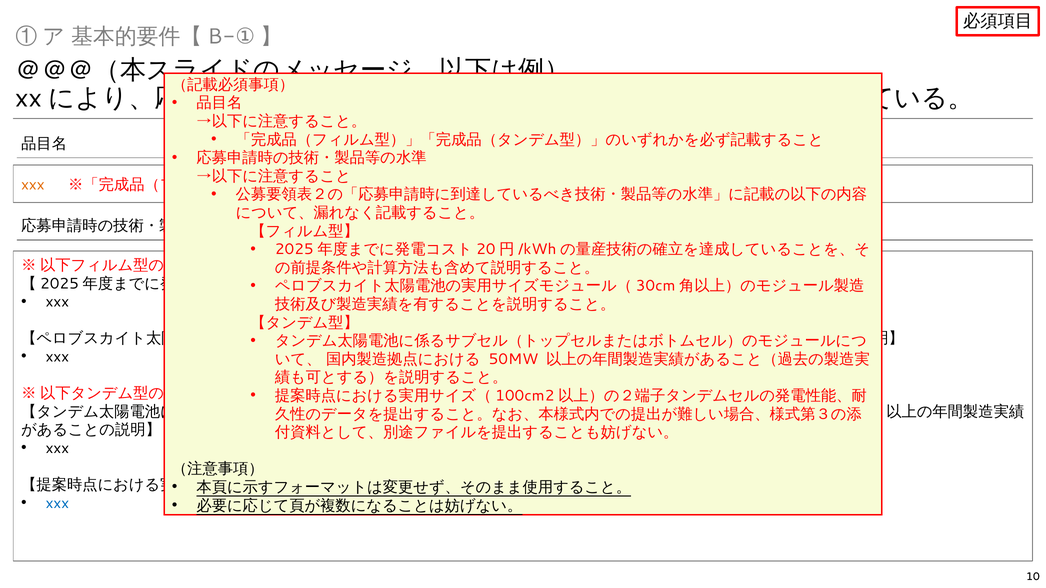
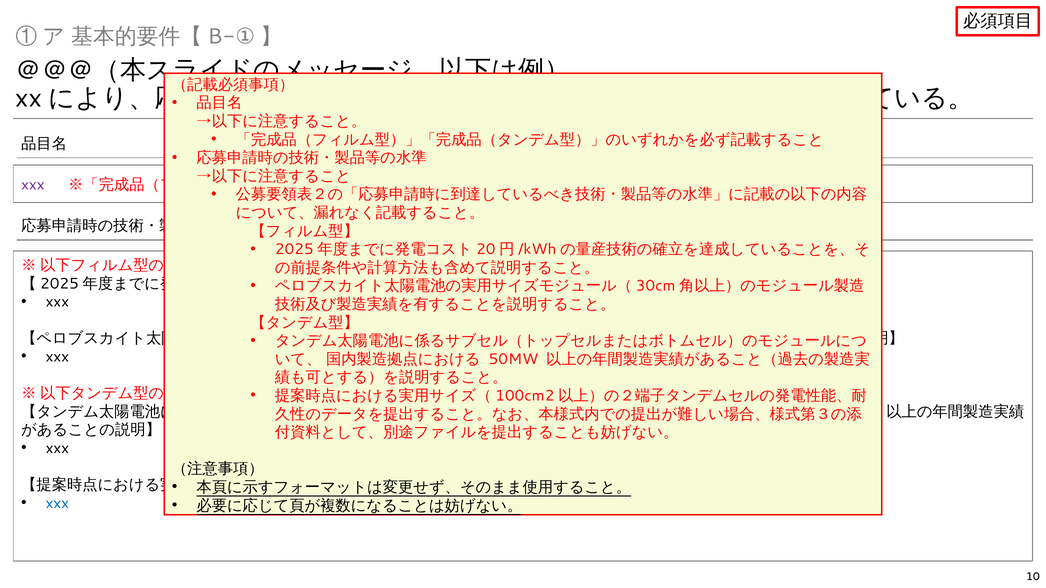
xxx colour: orange -> purple (33, 185)
